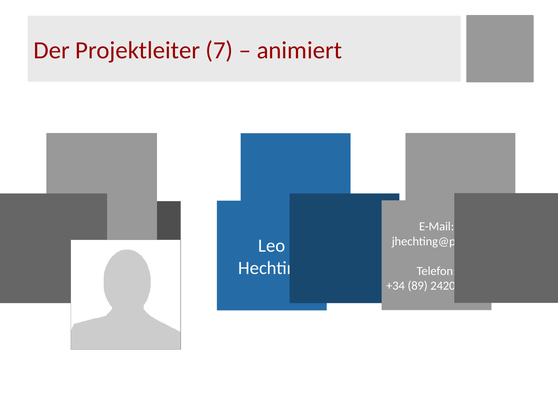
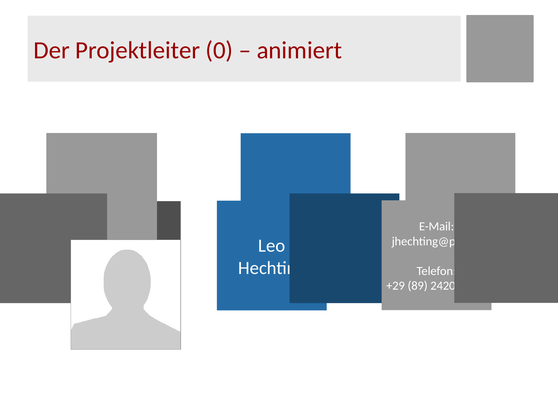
7: 7 -> 0 (219, 51)
+34: +34 -> +29 (396, 286)
